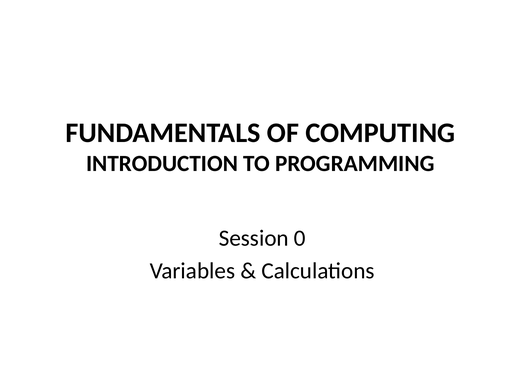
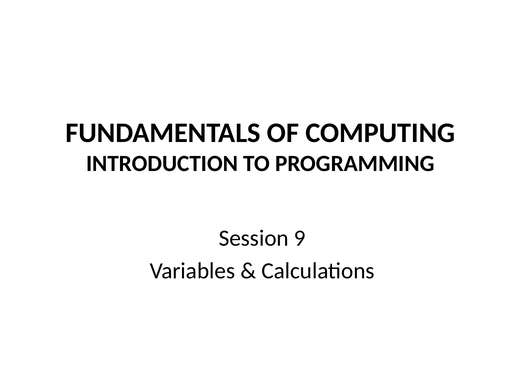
0: 0 -> 9 (300, 238)
